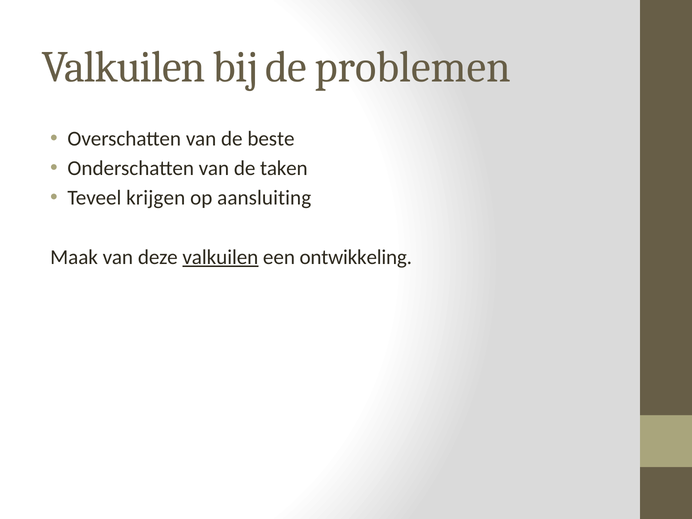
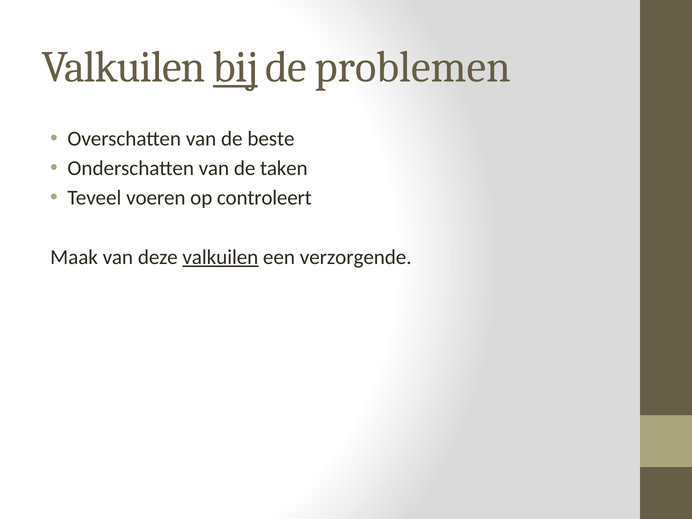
bij underline: none -> present (236, 67)
krijgen: krijgen -> voeren (156, 198)
aansluiting: aansluiting -> controleert (264, 198)
ontwikkeling: ontwikkeling -> verzorgende (356, 257)
